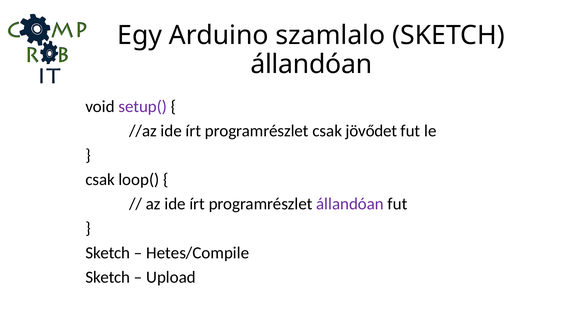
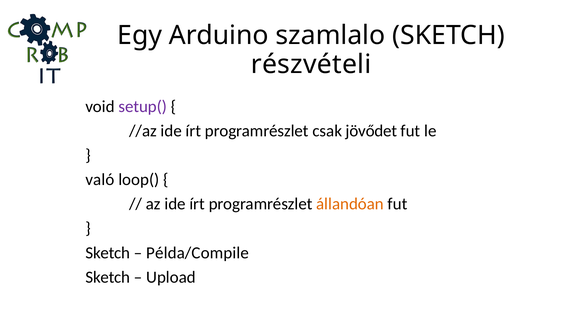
állandóan: állandóan -> részvételi (311, 64)
csak: csak -> való (100, 180)
állandóan colour: purple -> orange (350, 204)
Hetes/Compile: Hetes/Compile -> Példa/Compile (198, 253)
